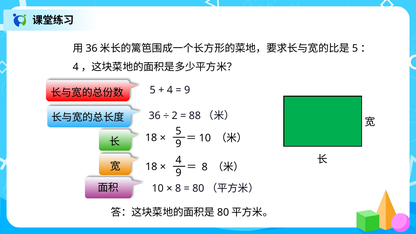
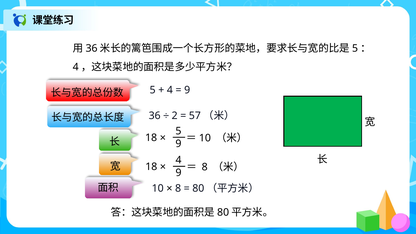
88: 88 -> 57 (195, 116)
